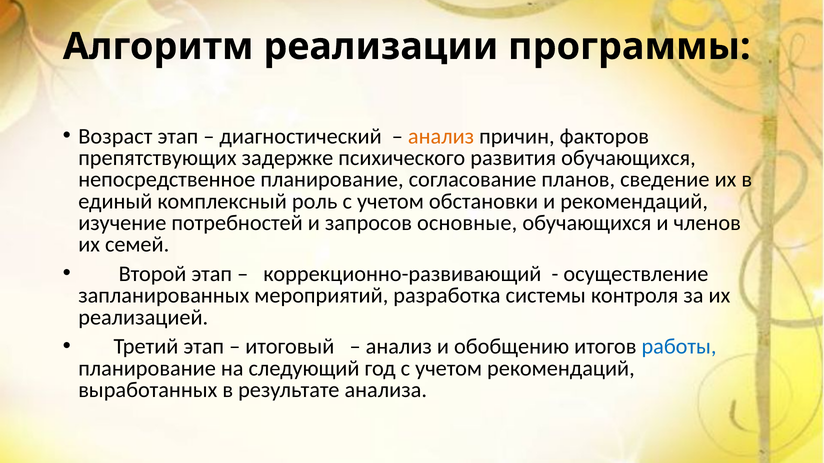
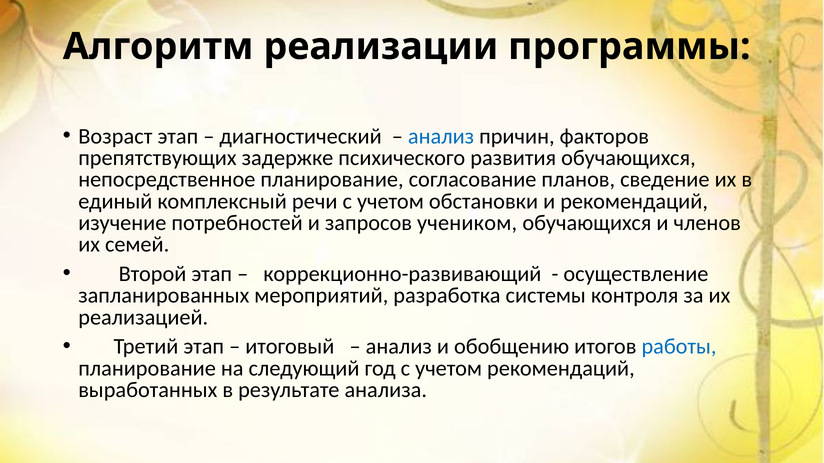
анализ colour: orange -> blue (441, 136)
роль: роль -> речи (315, 201)
основные: основные -> учеником (467, 223)
